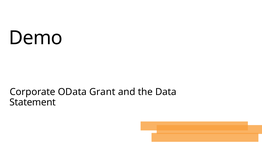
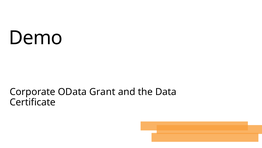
Statement: Statement -> Certificate (33, 102)
